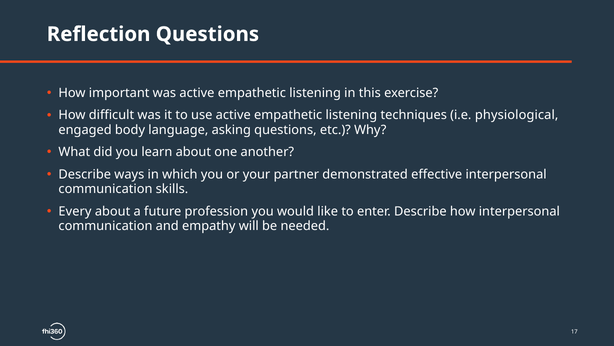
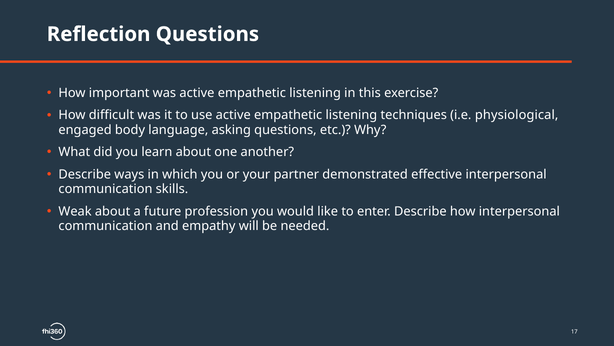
Every: Every -> Weak (75, 211)
